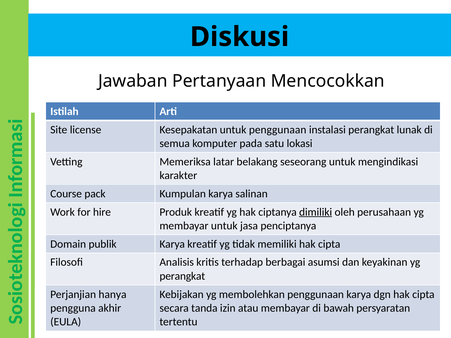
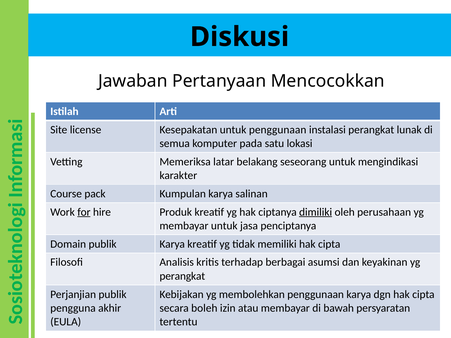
for underline: none -> present (84, 212)
Perjanjian hanya: hanya -> publik (113, 295)
tanda: tanda -> boleh (204, 308)
